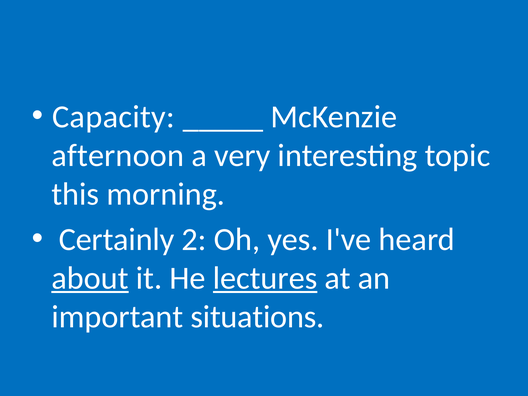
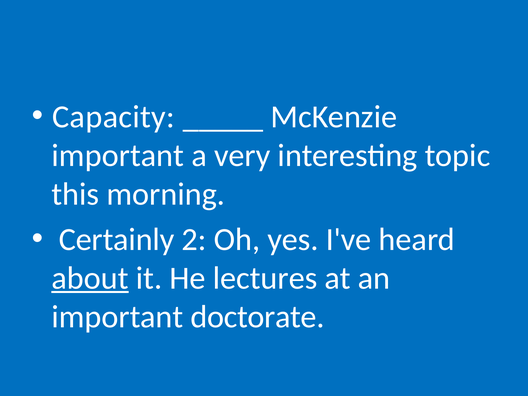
afternoon: afternoon -> important (118, 155)
lectures underline: present -> none (265, 278)
situations: situations -> doctorate (257, 317)
